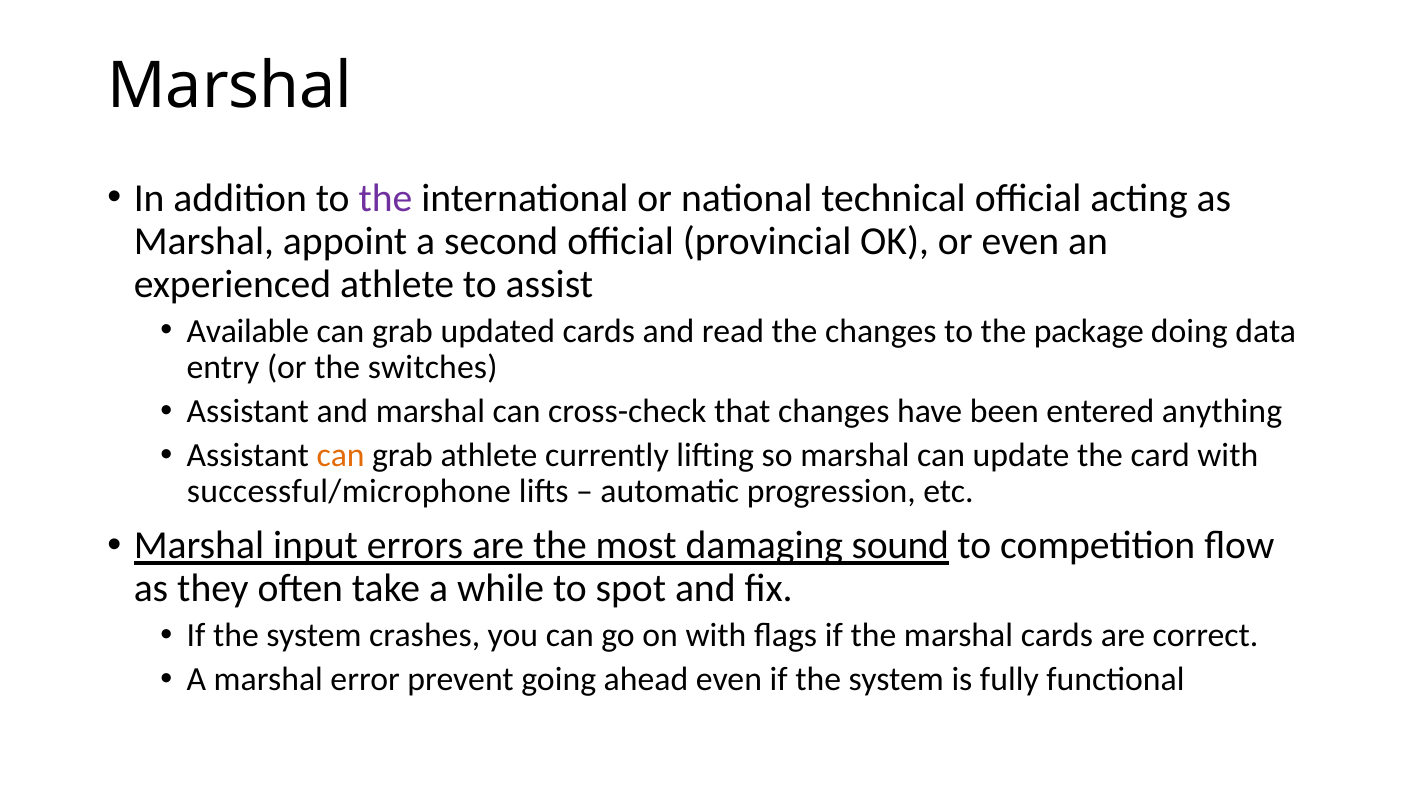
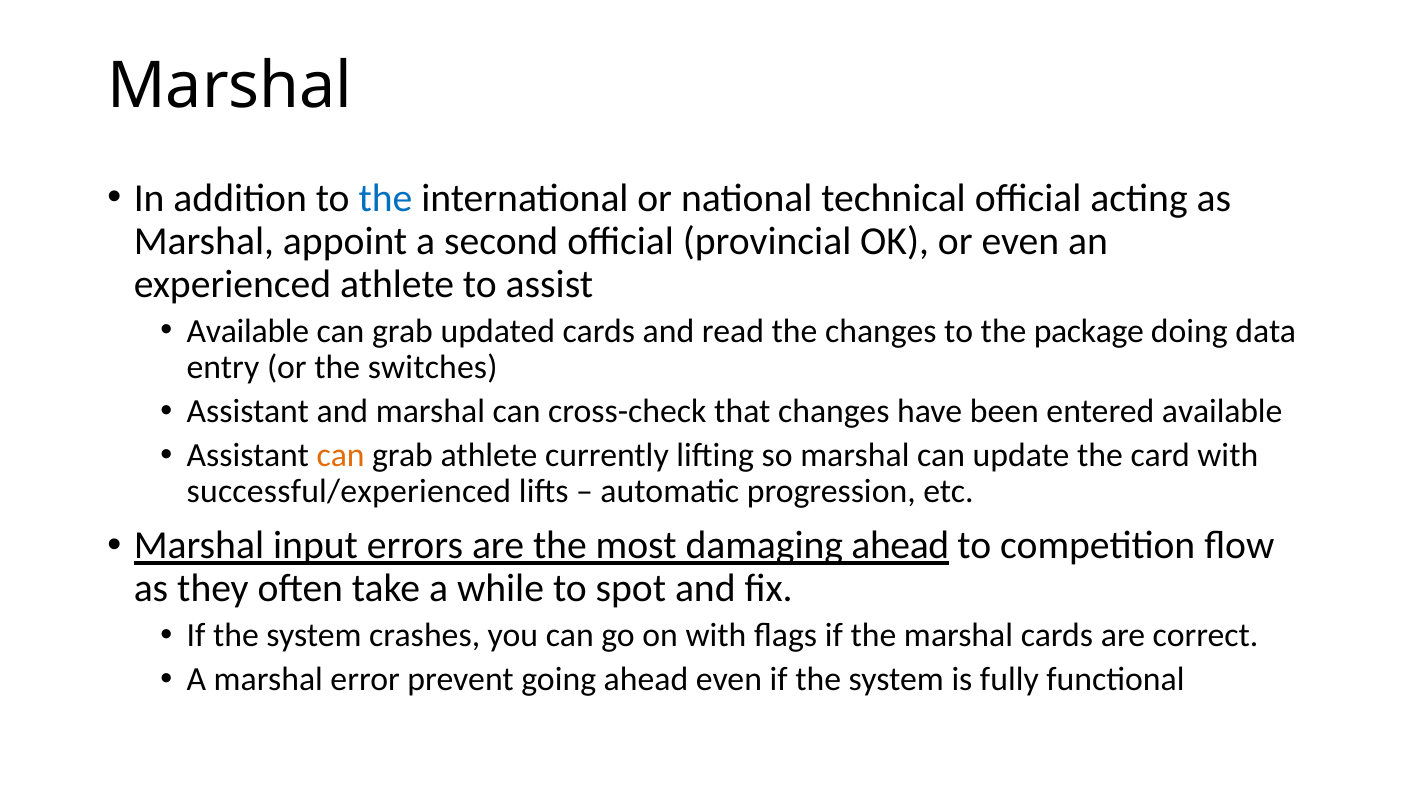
the colour: purple -> blue (385, 198)
entered anything: anything -> available (1222, 411)
successful/microphone: successful/microphone -> successful/experienced (349, 491)
damaging sound: sound -> ahead (900, 545)
